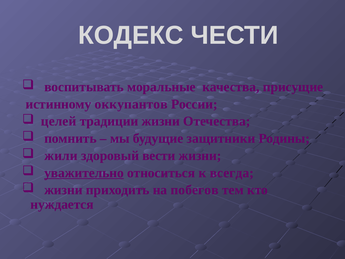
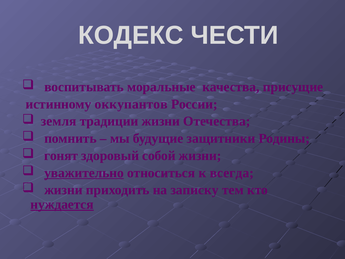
целей: целей -> земля (59, 121)
жили: жили -> гонят (61, 156)
вести: вести -> собой (159, 156)
побегов: побегов -> записку (195, 190)
нуждается underline: none -> present (62, 204)
